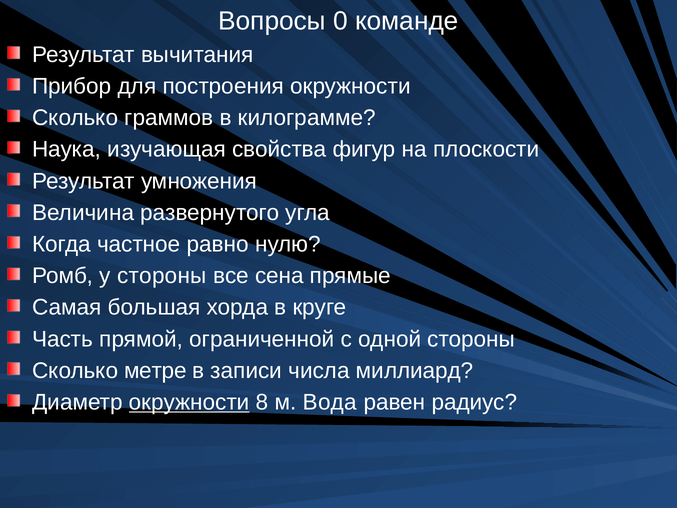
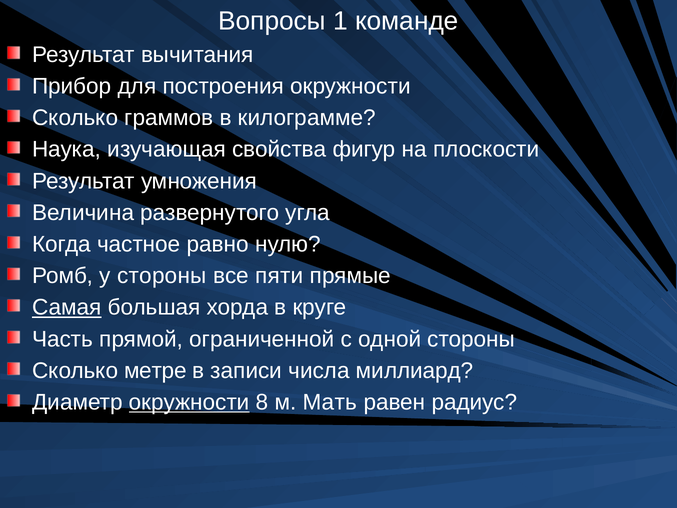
0: 0 -> 1 (341, 21)
сена: сена -> пяти (279, 276)
Самая underline: none -> present (67, 307)
Вода: Вода -> Мать (330, 402)
